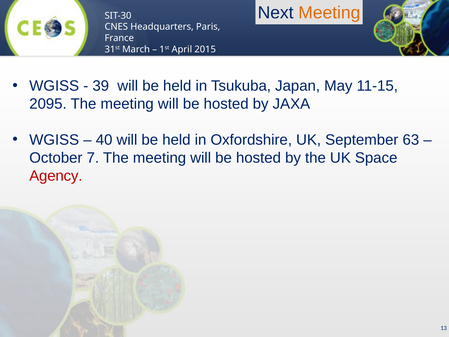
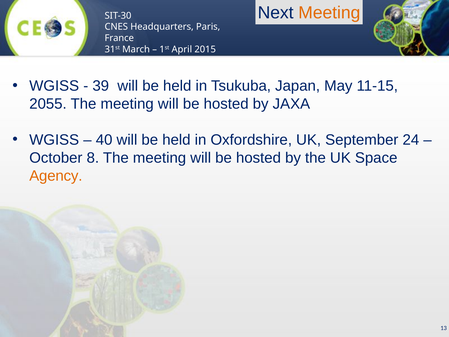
2095: 2095 -> 2055 (48, 104)
63: 63 -> 24 (411, 140)
7: 7 -> 8 (93, 158)
Agency colour: red -> orange (56, 176)
